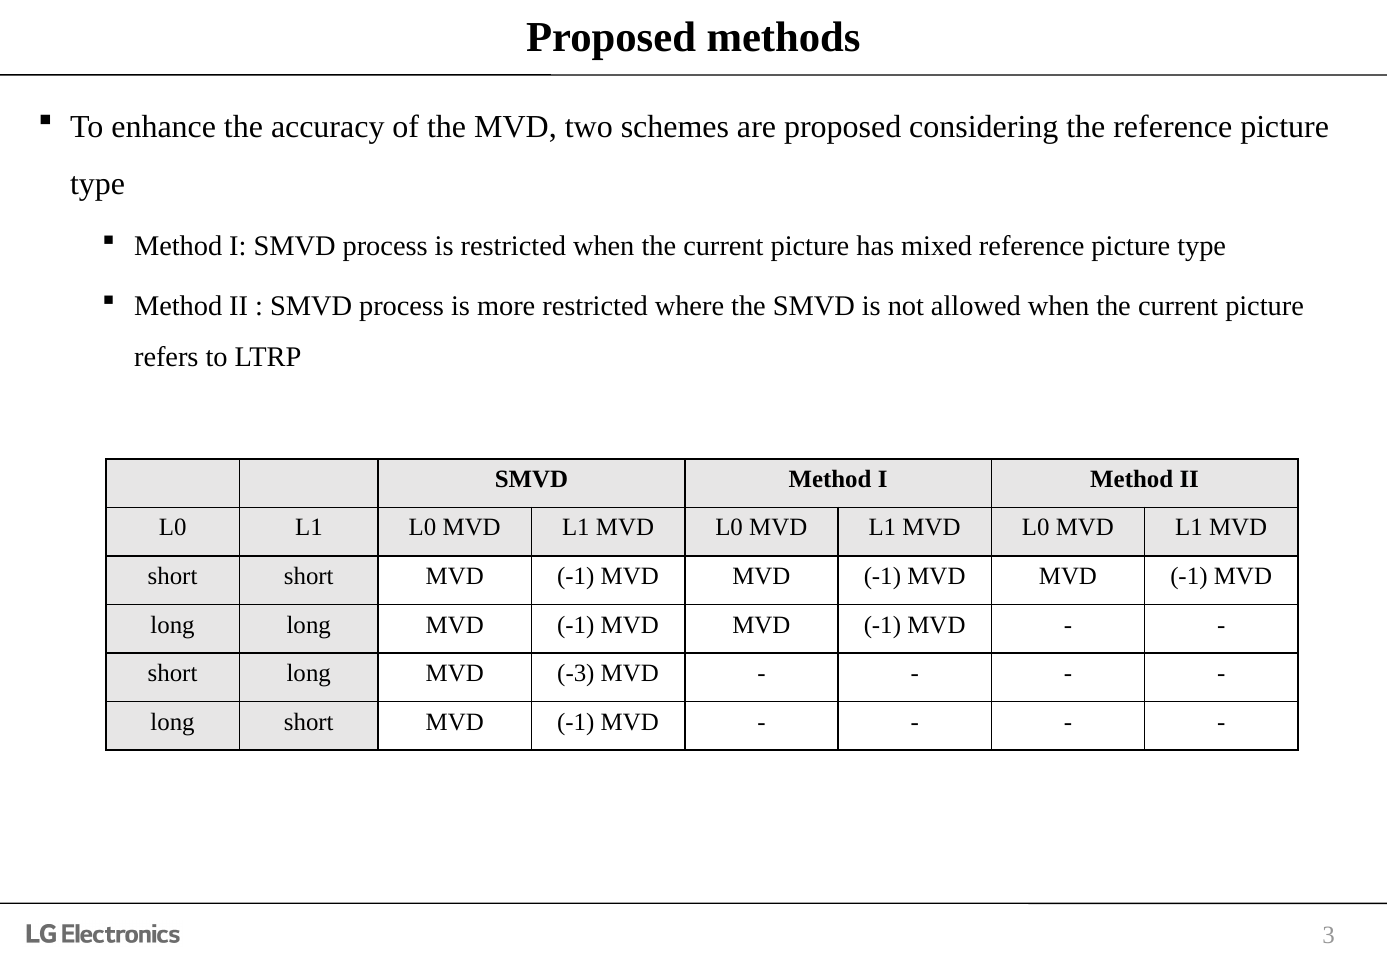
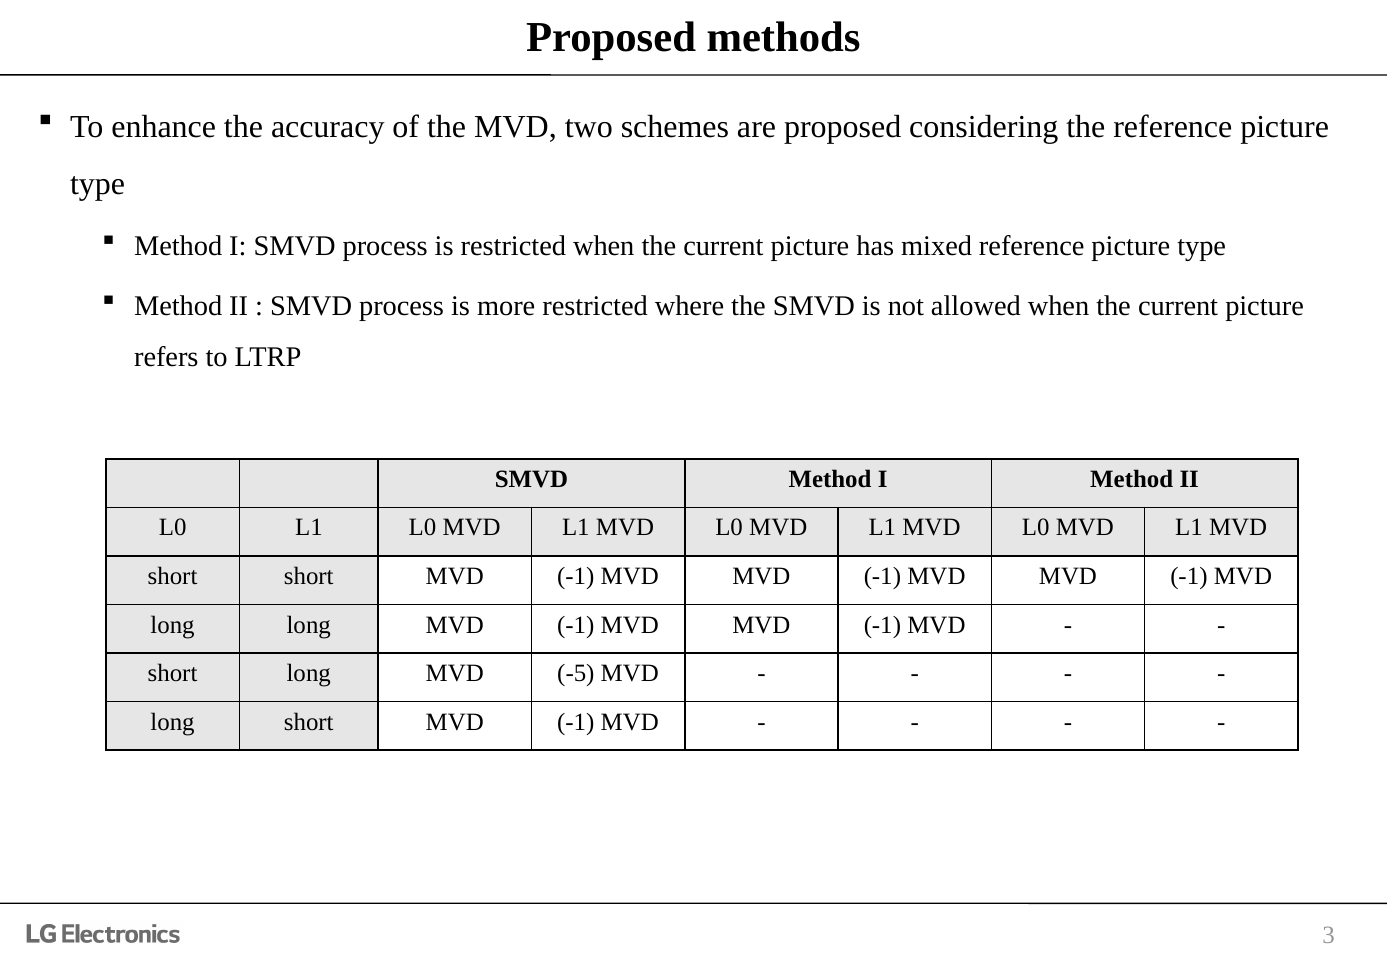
-3: -3 -> -5 (576, 674)
